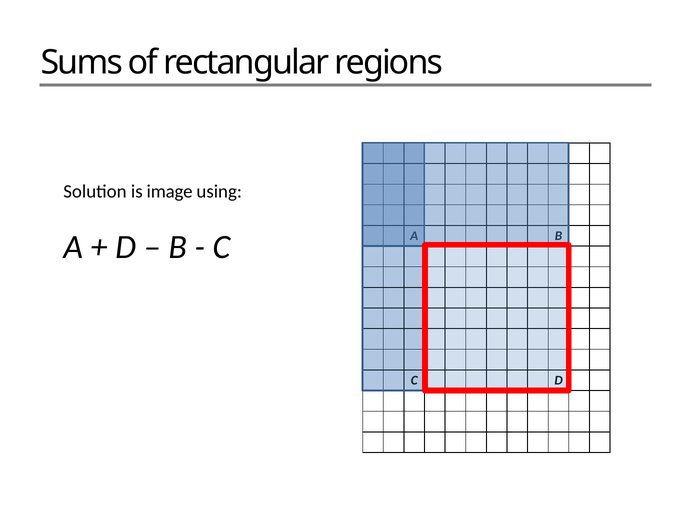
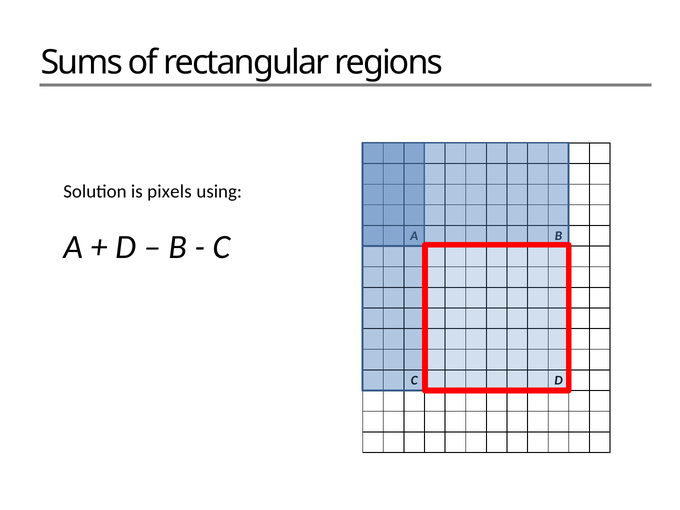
image: image -> pixels (169, 192)
